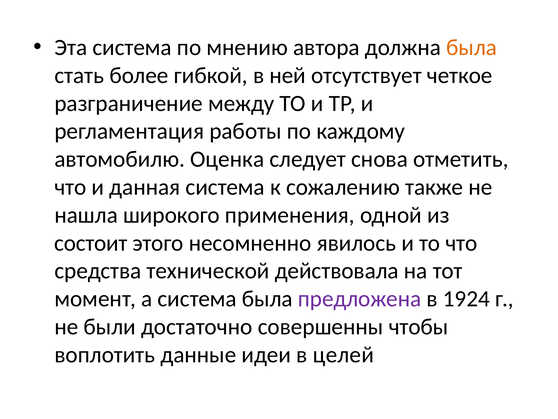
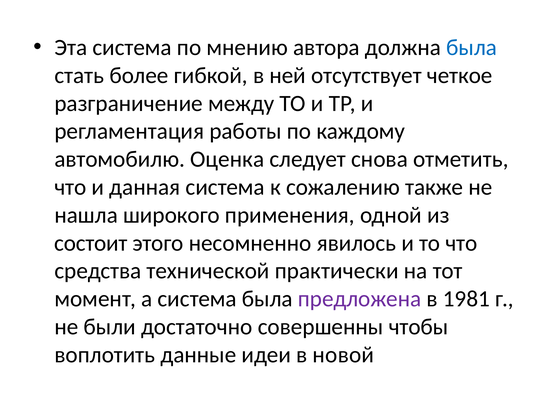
была colour: orange -> blue (472, 47)
действовала: действовала -> практически (337, 271)
1924: 1924 -> 1981 (466, 299)
целей: целей -> новой (343, 354)
